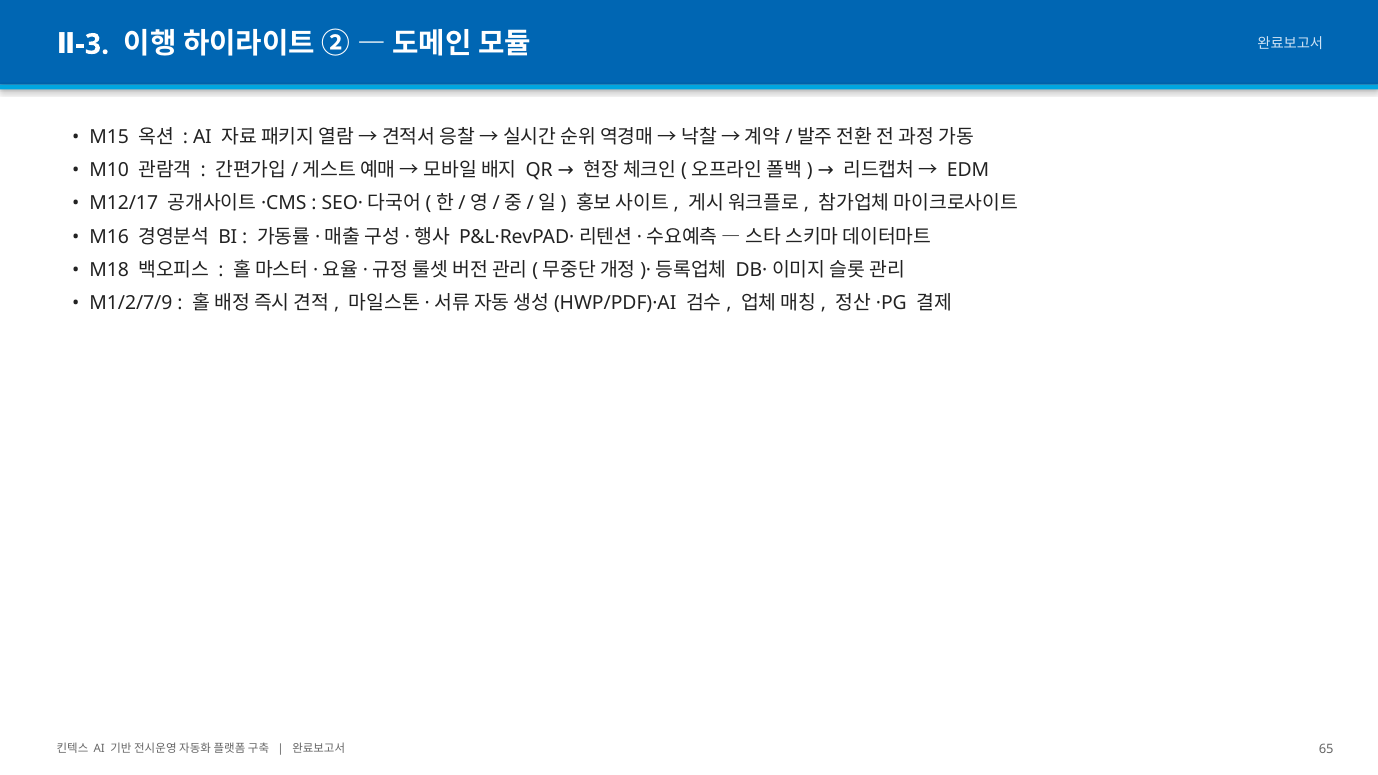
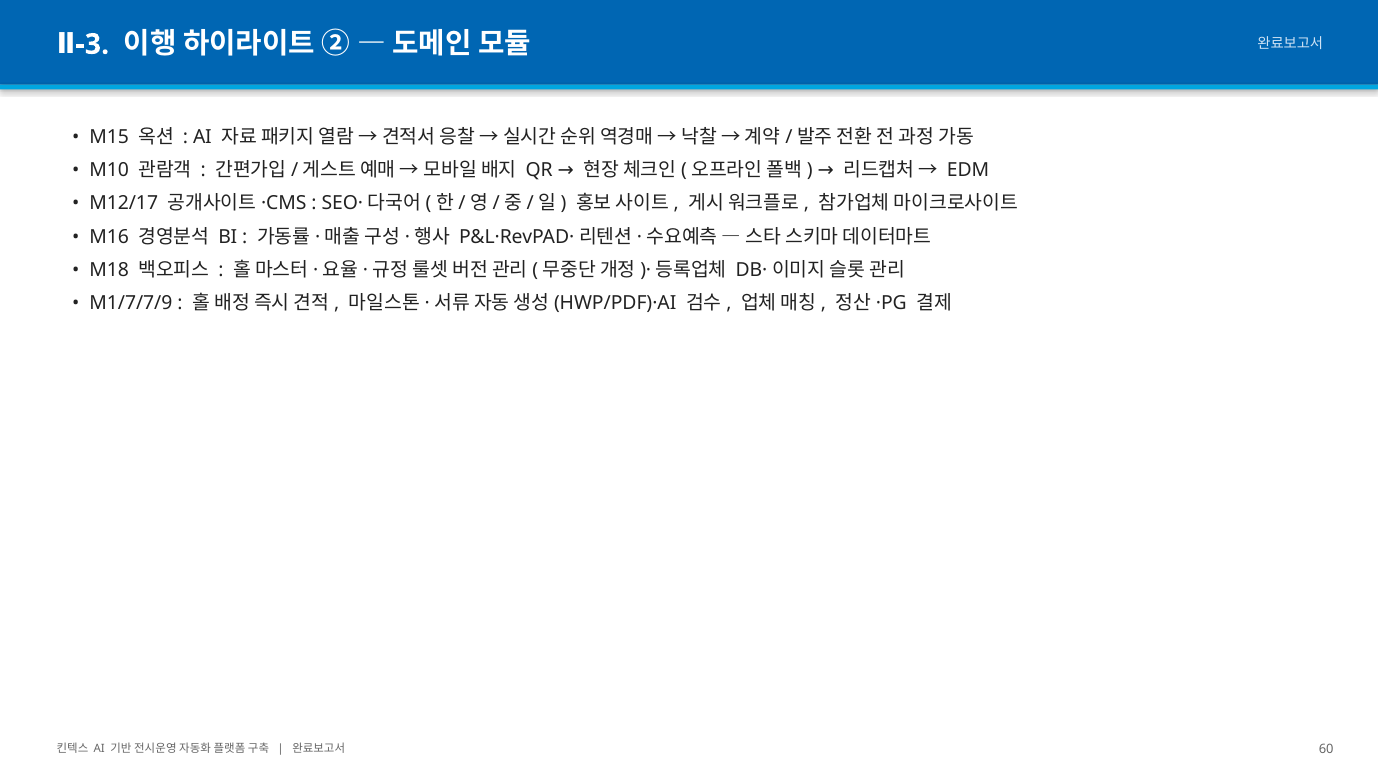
M1/2/7/9: M1/2/7/9 -> M1/7/7/9 (131, 303)
65: 65 -> 60 (1326, 750)
